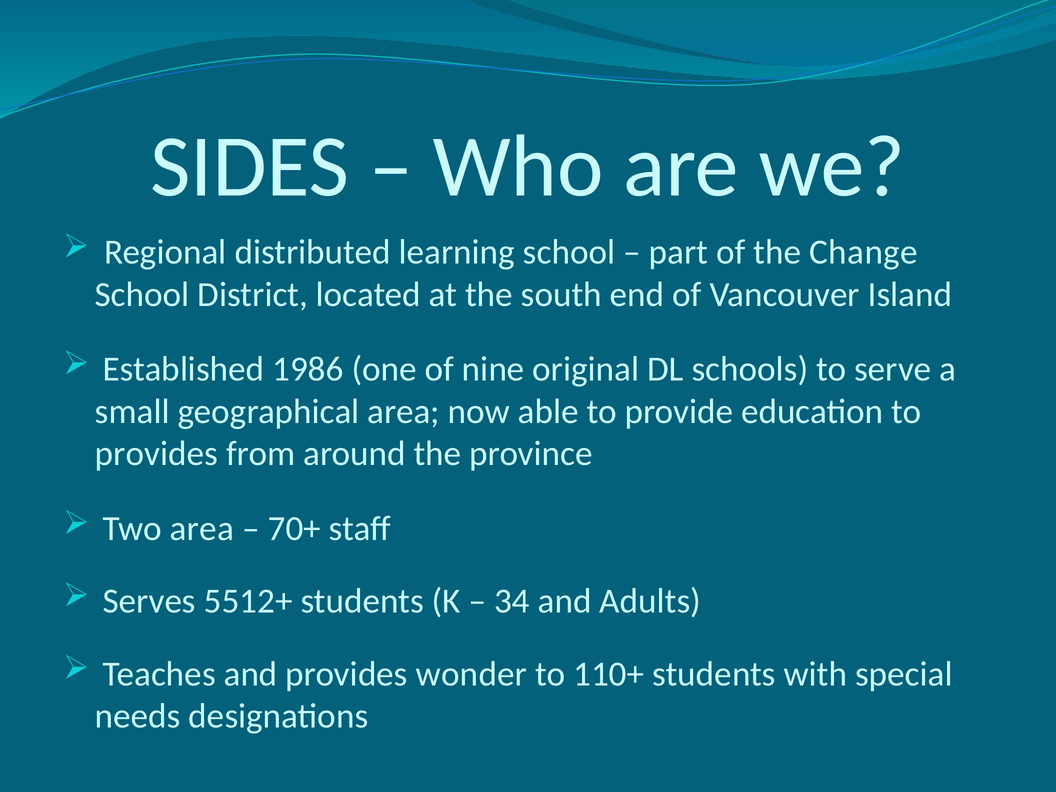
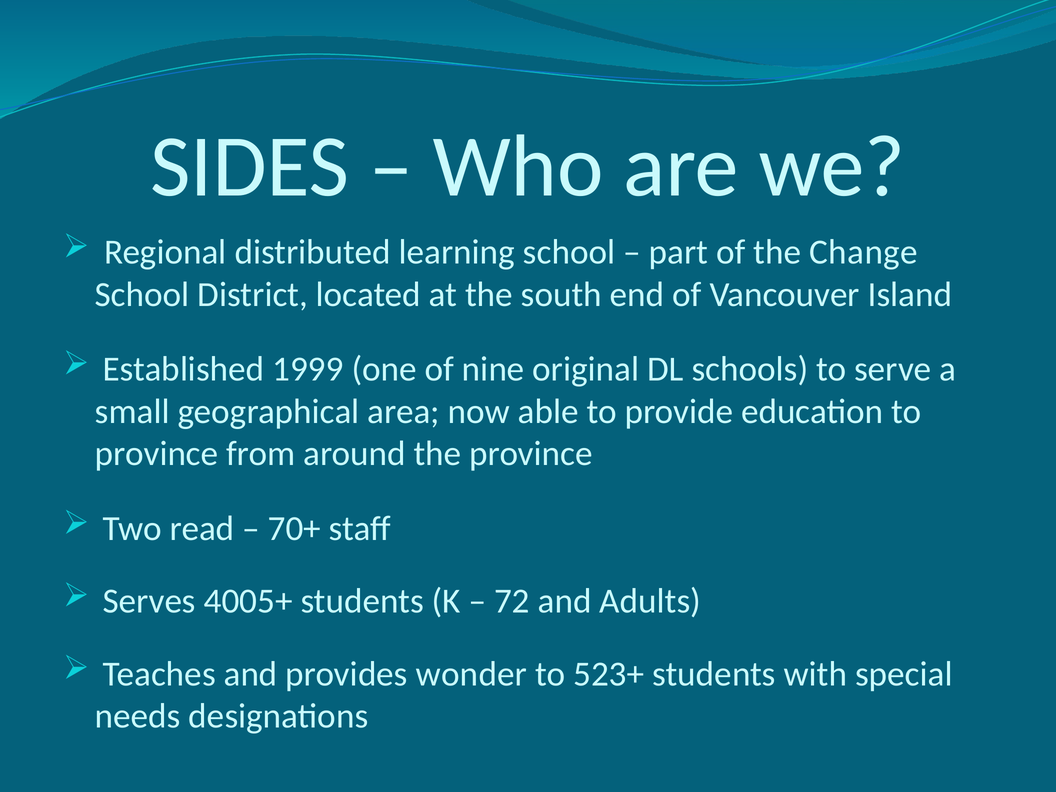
1986: 1986 -> 1999 (308, 369)
provides: provides -> province (157, 454)
Two area: area -> read (202, 529)
5512+: 5512+ -> 4005+ (248, 601)
34: 34 -> 72 (512, 601)
110+: 110+ -> 523+ (609, 674)
